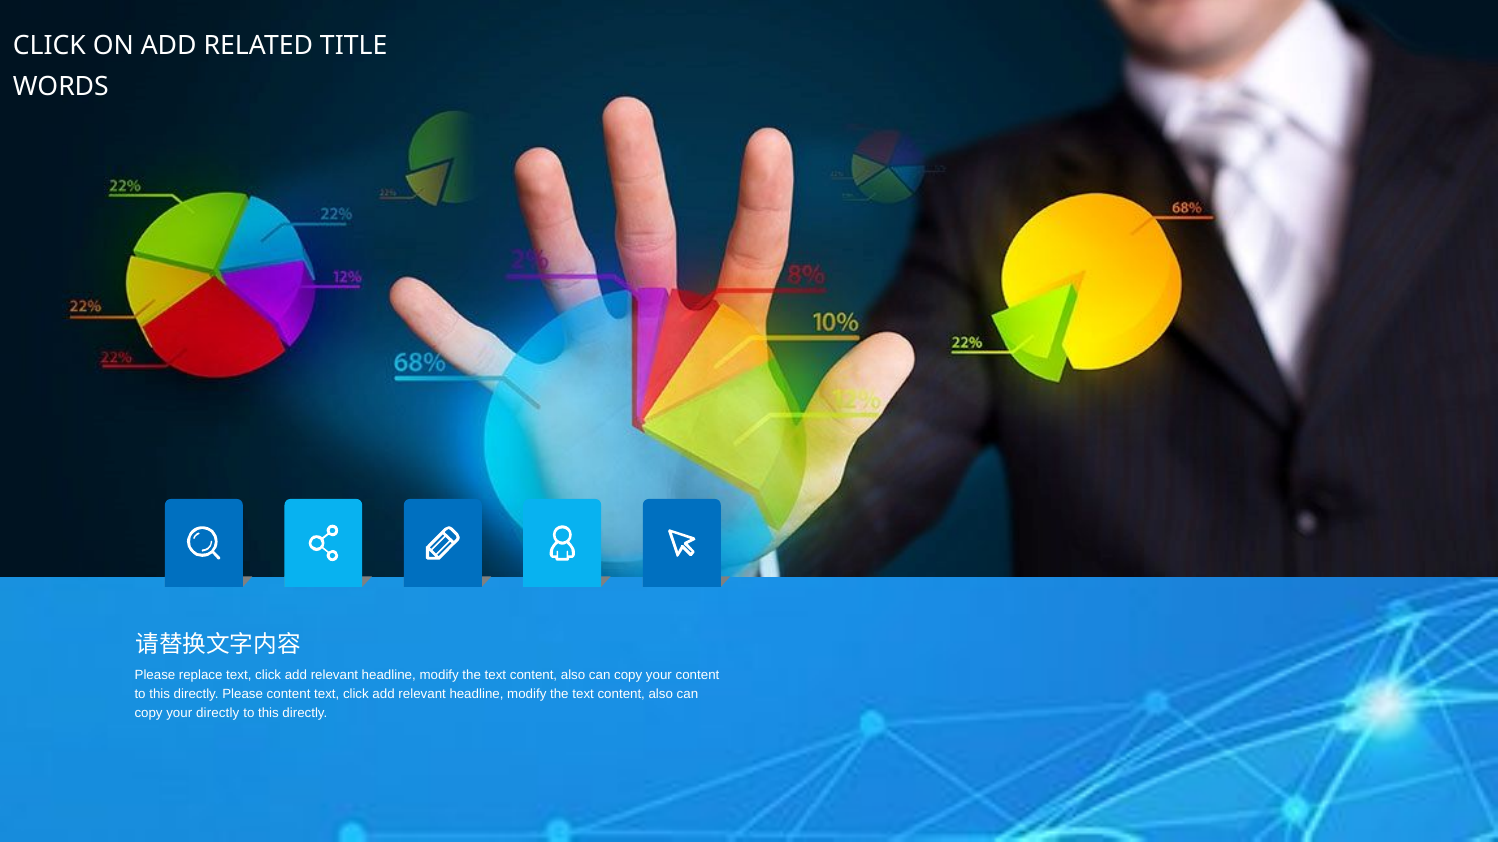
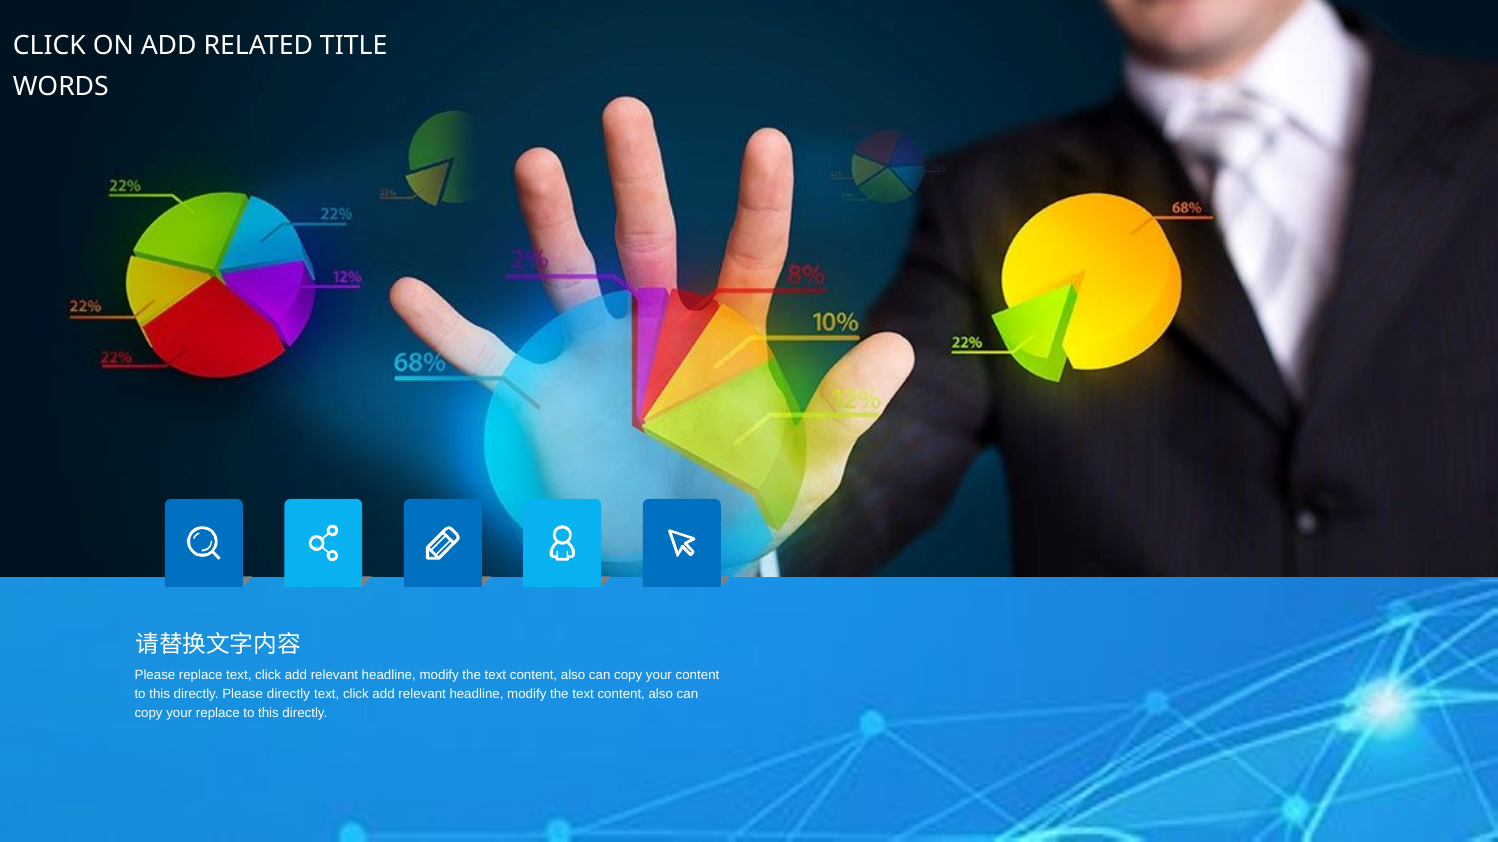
Please content: content -> directly (289, 695)
your directly: directly -> replace (218, 714)
